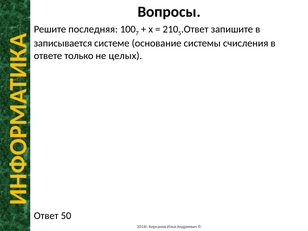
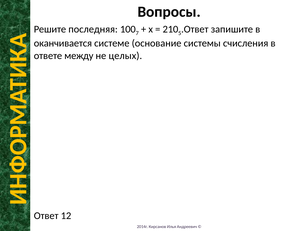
записывается: записывается -> оканчивается (63, 43)
только: только -> между (79, 56)
50: 50 -> 12 (66, 216)
